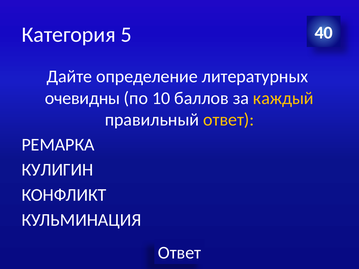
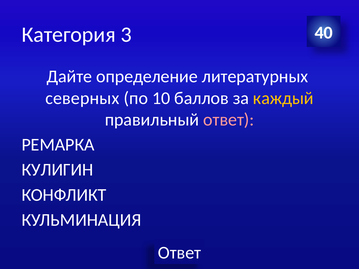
5: 5 -> 3 (126, 35)
очевидны: очевидны -> северных (82, 98)
ответ colour: yellow -> pink (229, 120)
